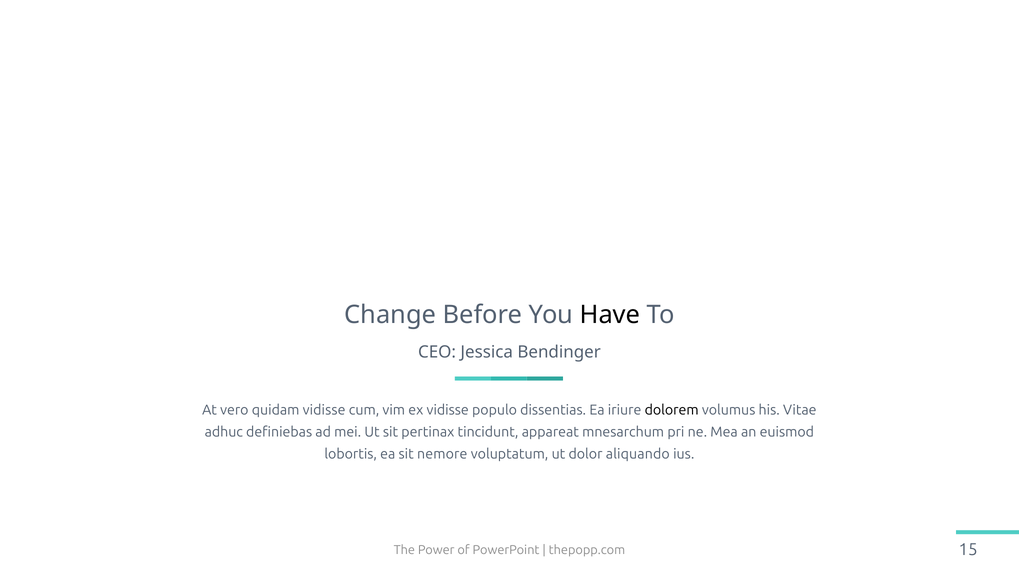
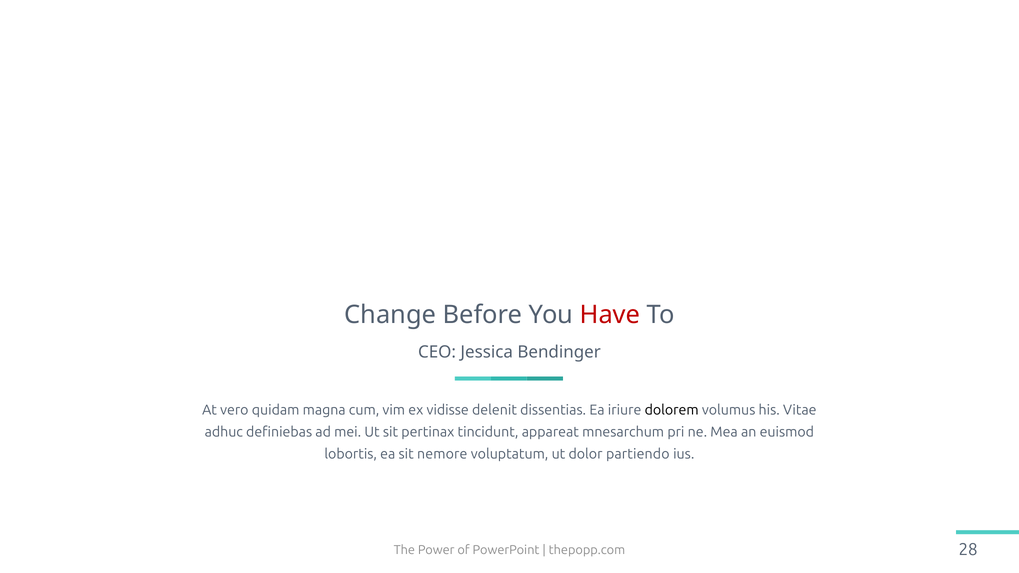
Have colour: black -> red (610, 315)
quidam vidisse: vidisse -> magna (324, 410)
populo: populo -> delenit (495, 410)
aliquando: aliquando -> partiendo (638, 454)
15: 15 -> 28 (968, 550)
